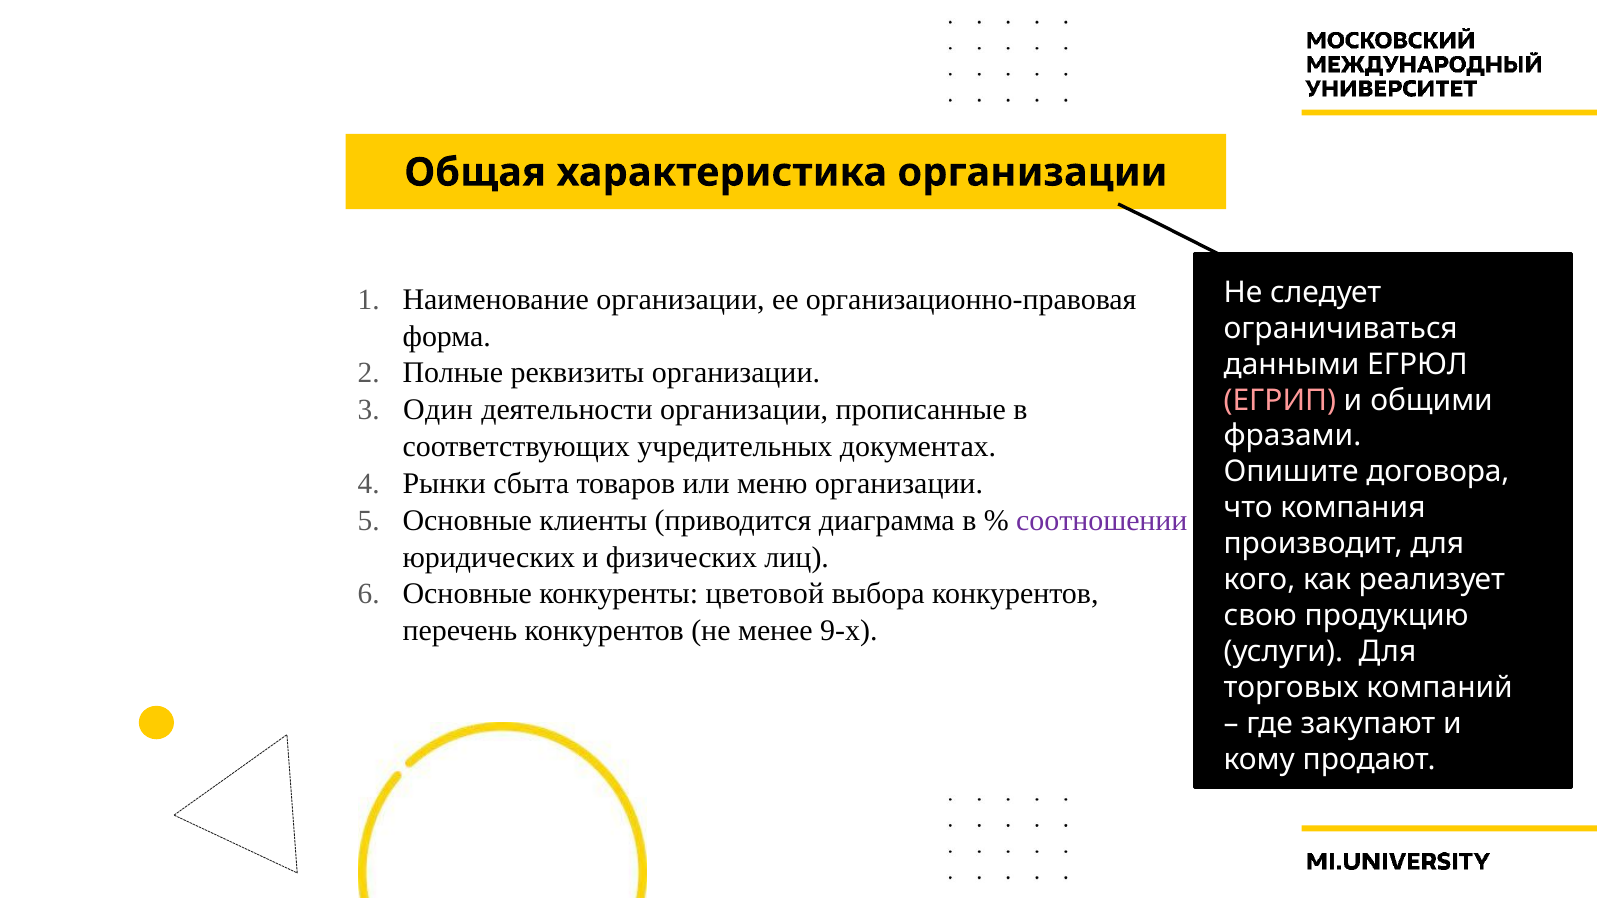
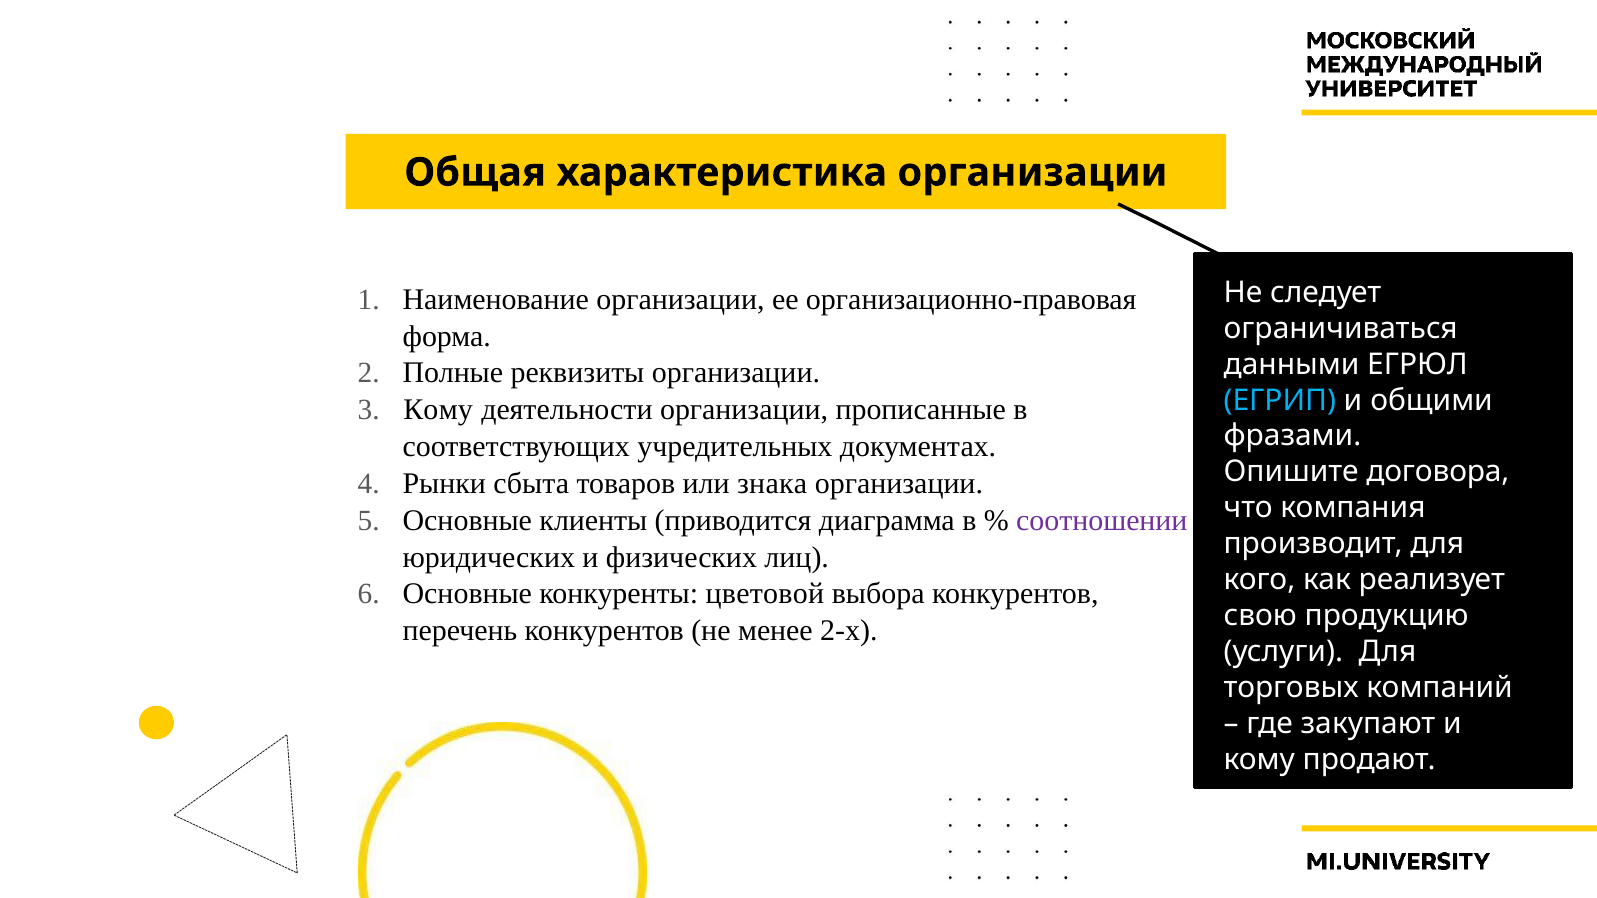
ЕГРИП colour: pink -> light blue (1280, 400)
Один: Один -> Кому (438, 410)
меню: меню -> знака (772, 484)
9-х: 9-х -> 2-х (849, 631)
